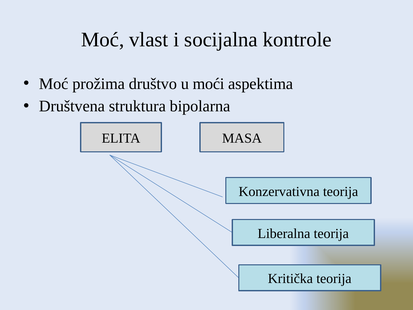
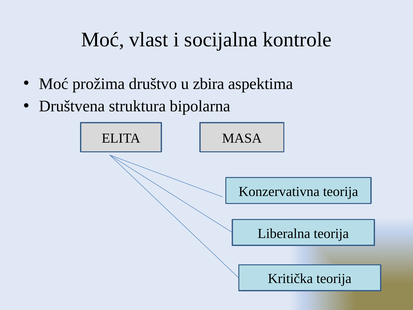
moći: moći -> zbira (209, 84)
